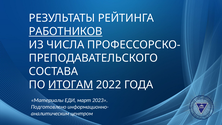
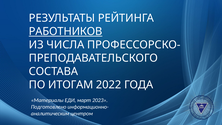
ИТОГАМ underline: present -> none (71, 85)
